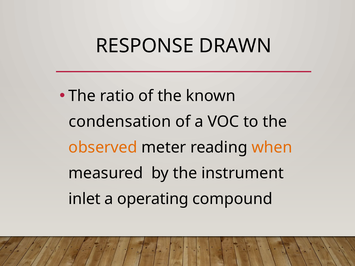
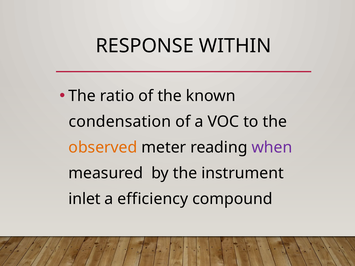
DRAWN: DRAWN -> WITHIN (235, 46)
when colour: orange -> purple (272, 148)
operating: operating -> efficiency (153, 199)
